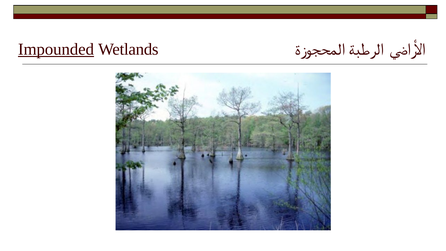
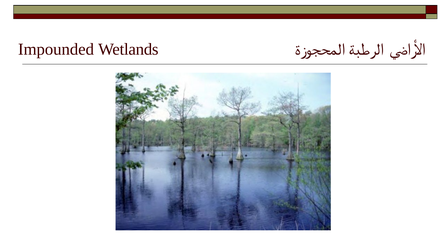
Impounded underline: present -> none (56, 49)
